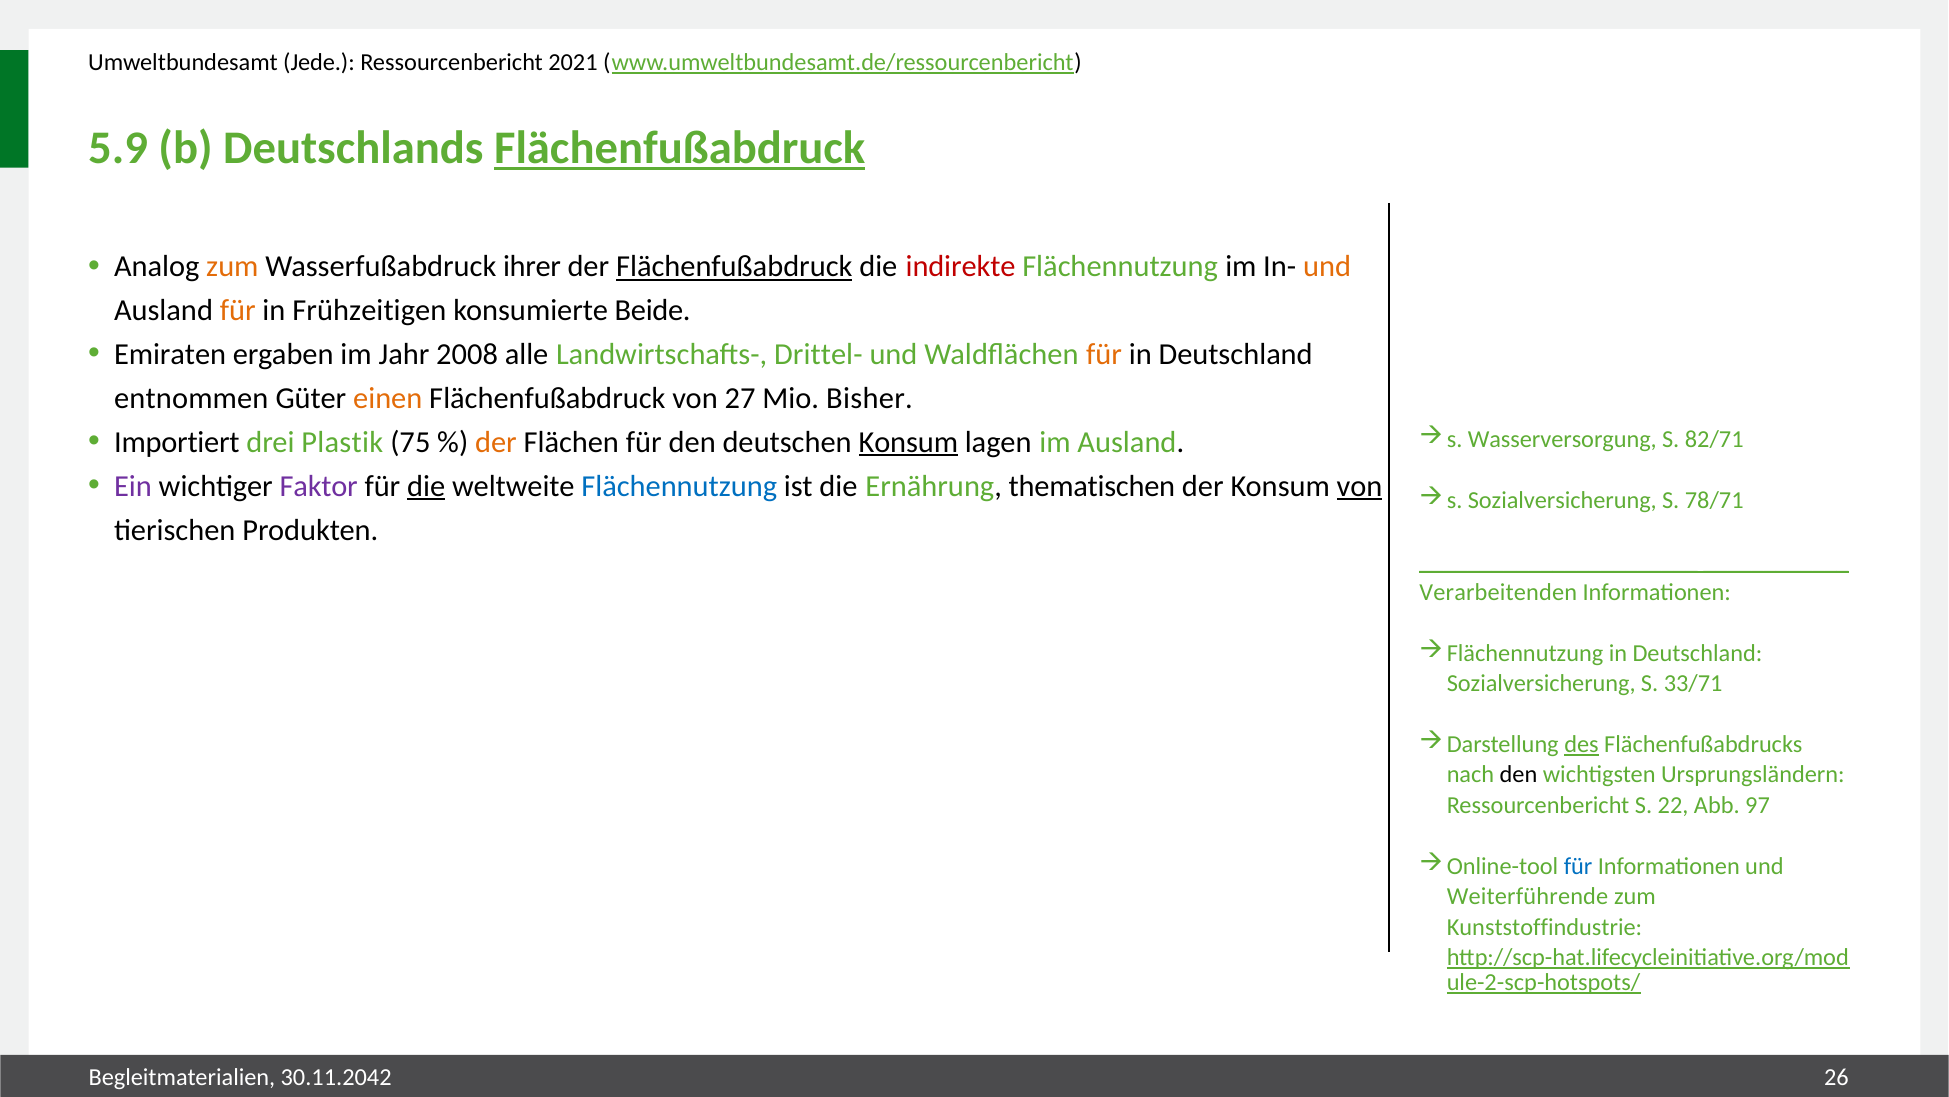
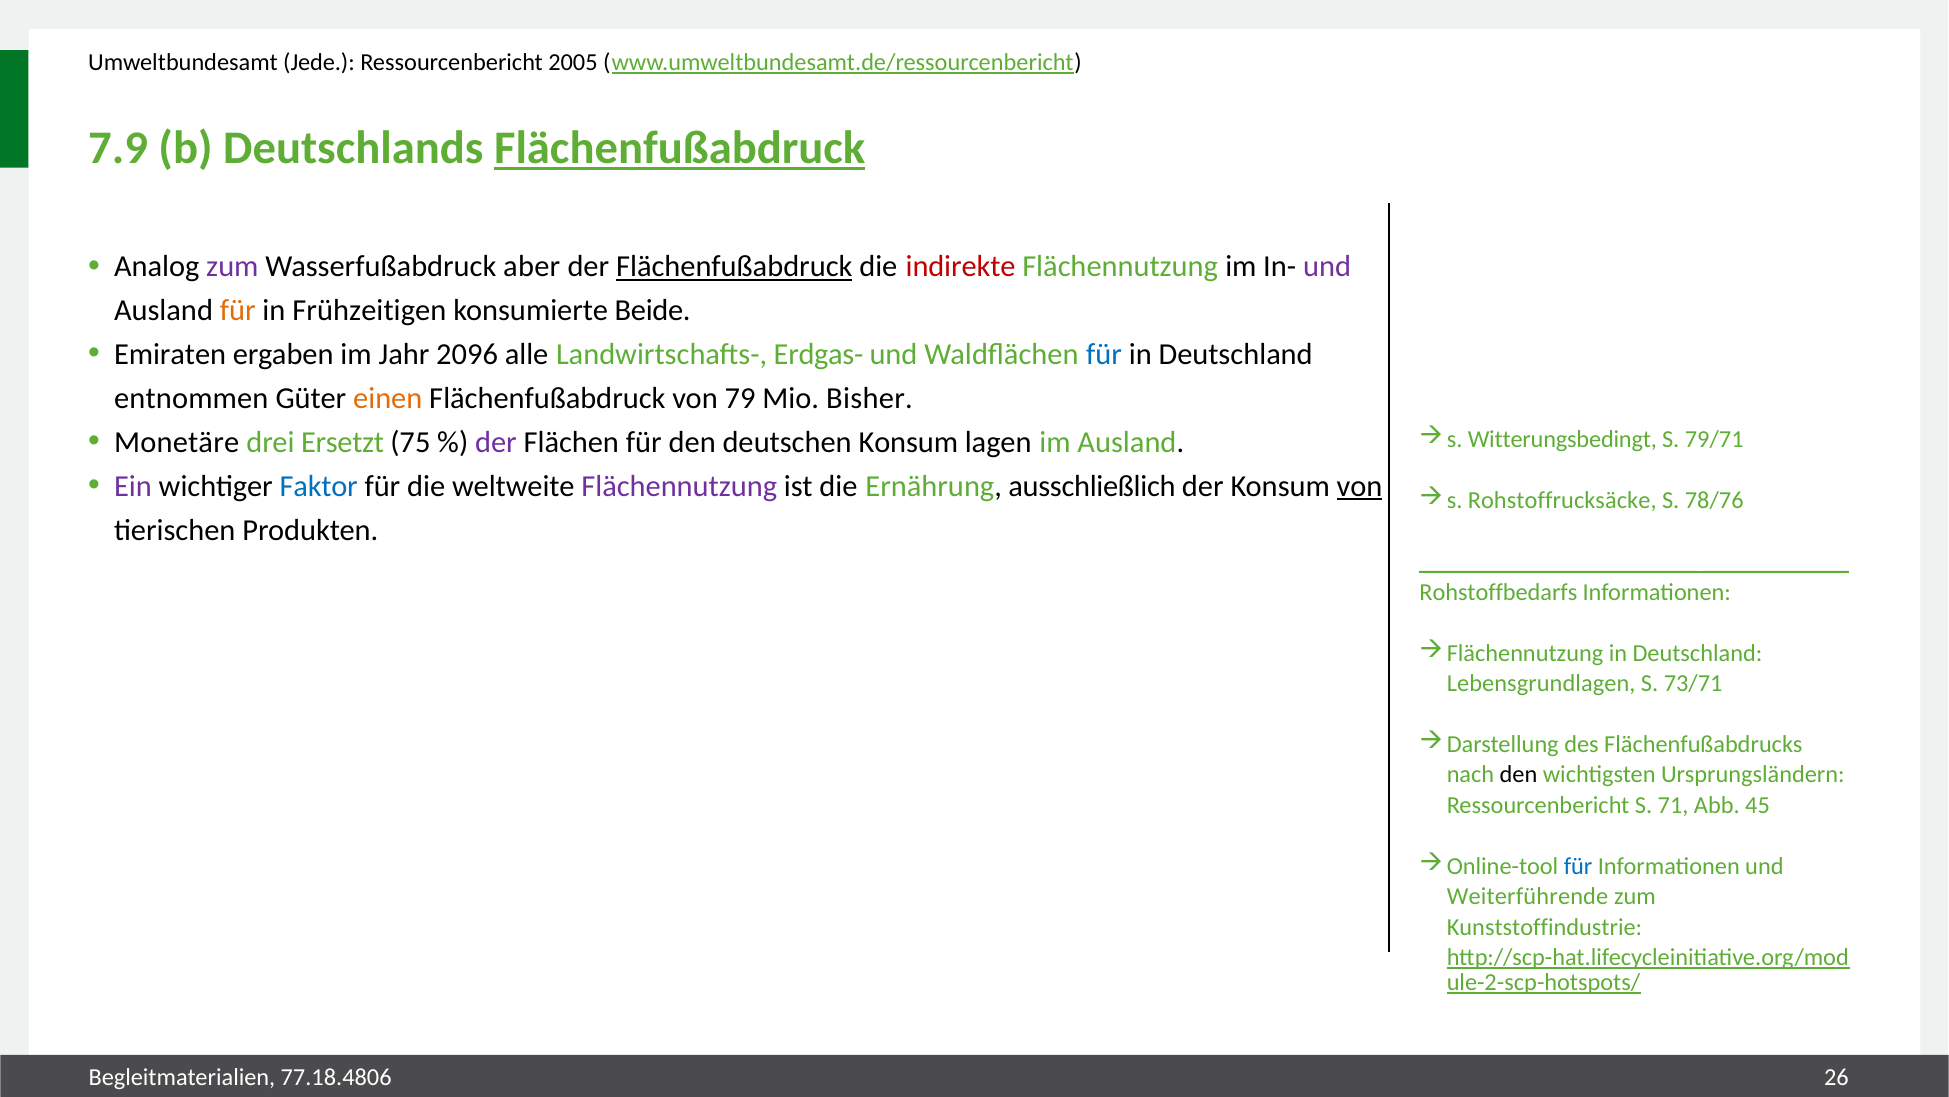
2021: 2021 -> 2005 (573, 62)
5.9: 5.9 -> 7.9 (118, 148)
zum colour: orange -> purple (232, 267)
ihrer: ihrer -> aber (532, 267)
und colour: orange -> purple (1327, 267)
2008: 2008 -> 2096 (467, 354)
Drittel-: Drittel- -> Erdgas- (819, 354)
für colour: orange -> blue (1104, 354)
27: 27 -> 79 (740, 398)
Importiert: Importiert -> Monetäre (177, 442)
Plastik: Plastik -> Ersetzt (343, 442)
der colour: orange -> purple (496, 442)
Konsum underline: present -> none (908, 442)
Wasserversorgung: Wasserversorgung -> Witterungsbedingt (1562, 439)
82/71: 82/71 -> 79/71 (1714, 439)
Faktor colour: purple -> blue (319, 486)
die underline: present -> none (426, 486)
Flächennutzung colour: blue -> purple (679, 486)
thematischen: thematischen -> ausschließlich (1092, 486)
Sozialversicherung: Sozialversicherung -> Rohstoffrucksäcke (1562, 500)
78/71: 78/71 -> 78/76 (1714, 500)
Verarbeitenden: Verarbeitenden -> Rohstoffbedarfs (1498, 592)
Sozialversicherung: Sozialversicherung -> Lebensgrundlagen (1541, 683)
33/71: 33/71 -> 73/71 (1693, 683)
des underline: present -> none (1581, 744)
22: 22 -> 71 (1673, 805)
97: 97 -> 45 (1758, 805)
30.11.2042: 30.11.2042 -> 77.18.4806 (336, 1077)
